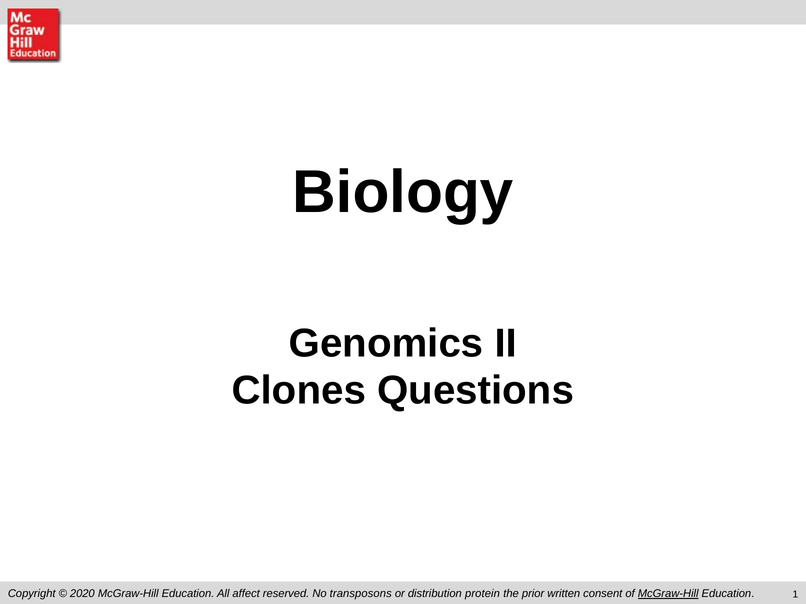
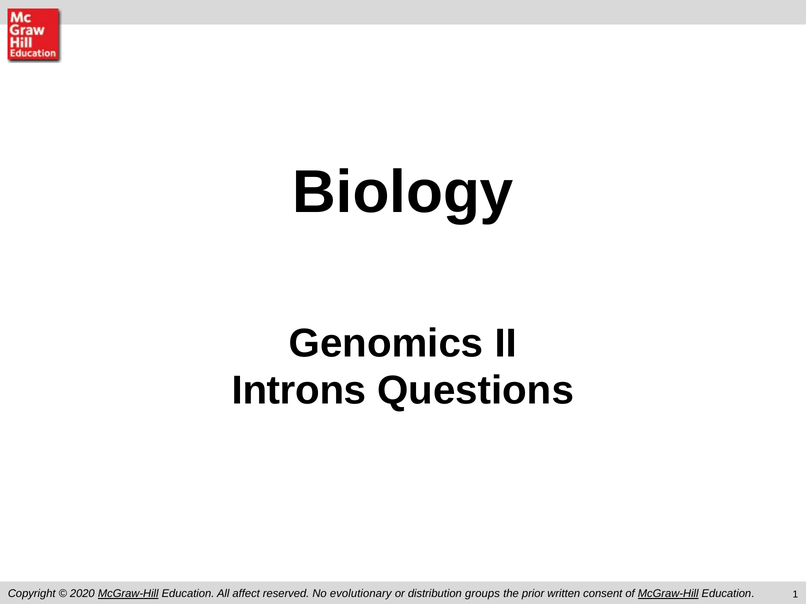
Clones: Clones -> Introns (299, 391)
McGraw-Hill underline: none -> present (128, 594)
transposons: transposons -> evolutionary (361, 594)
protein: protein -> groups (482, 594)
